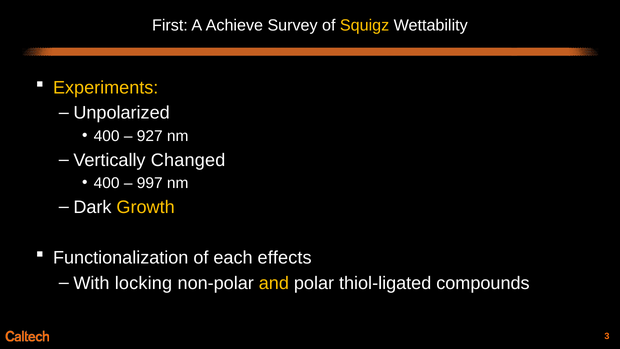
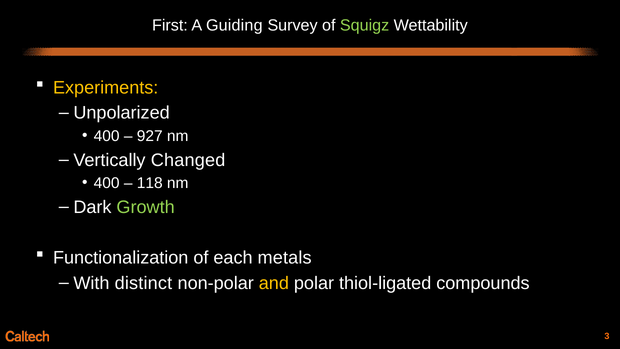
Achieve: Achieve -> Guiding (234, 25)
Squigz colour: yellow -> light green (365, 25)
997: 997 -> 118 (150, 183)
Growth colour: yellow -> light green (146, 207)
effects: effects -> metals (285, 258)
locking: locking -> distinct (143, 283)
